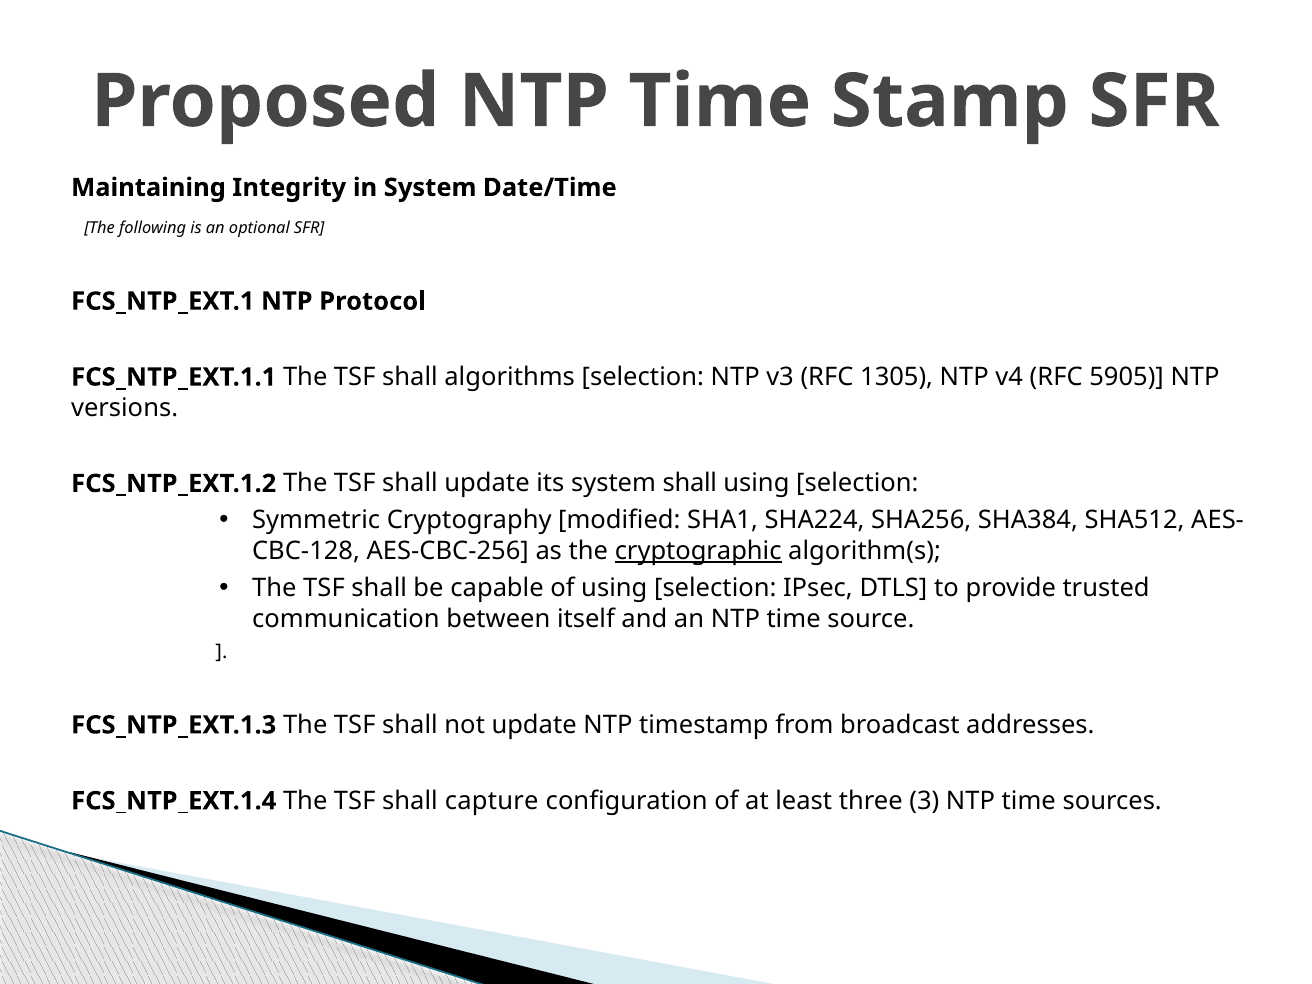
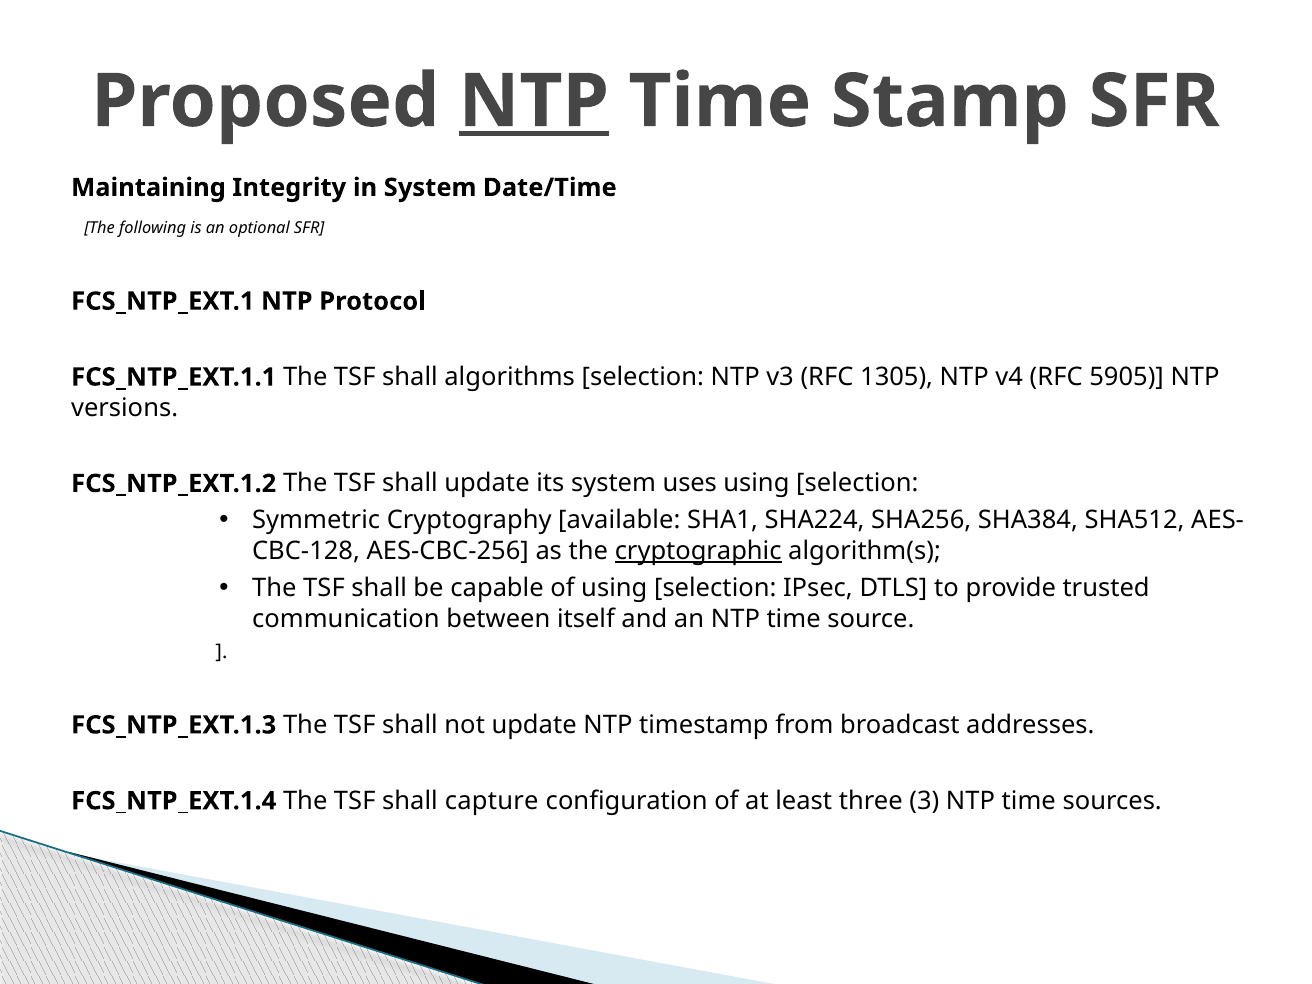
NTP underline: none -> present (534, 101)
system shall: shall -> uses (690, 484)
modified: modified -> available (619, 521)
